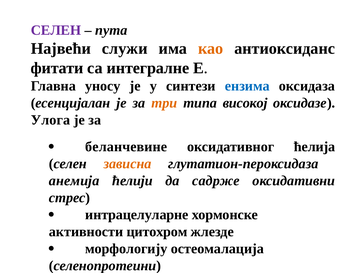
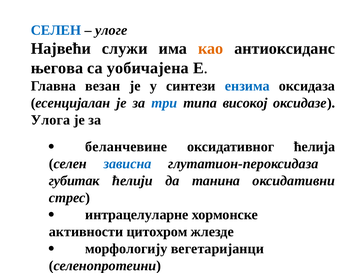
СЕЛЕН colour: purple -> blue (56, 30)
пута: пута -> улоге (111, 30)
фитати: фитати -> његова (57, 68)
интегралне: интегралне -> уобичајена (148, 68)
уносу: уносу -> везан (103, 86)
три colour: orange -> blue (164, 103)
зависна colour: orange -> blue (128, 163)
анемија: анемија -> губитак (74, 180)
садрже: садрже -> танина (216, 180)
остеомалација: остеомалација -> вегетаријанци (217, 248)
